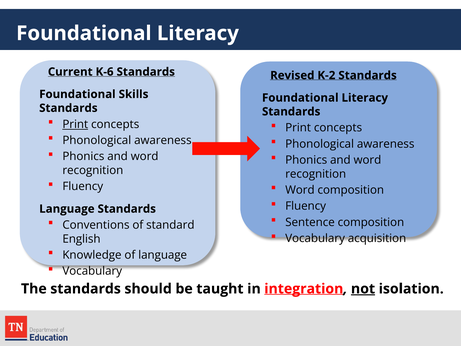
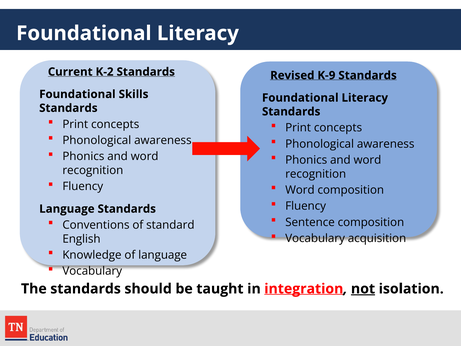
K-6: K-6 -> K-2 (105, 72)
K-2: K-2 -> K-9 (326, 75)
Print underline: present -> none (75, 124)
